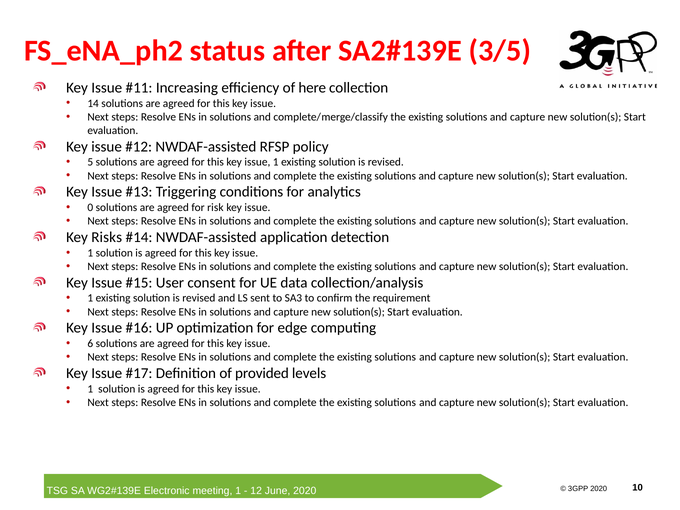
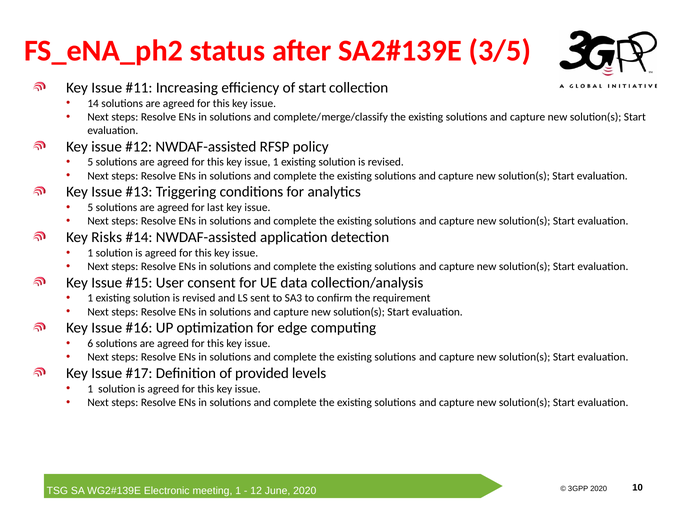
of here: here -> start (312, 88)
0: 0 -> 5 (90, 208)
risk: risk -> last (215, 208)
